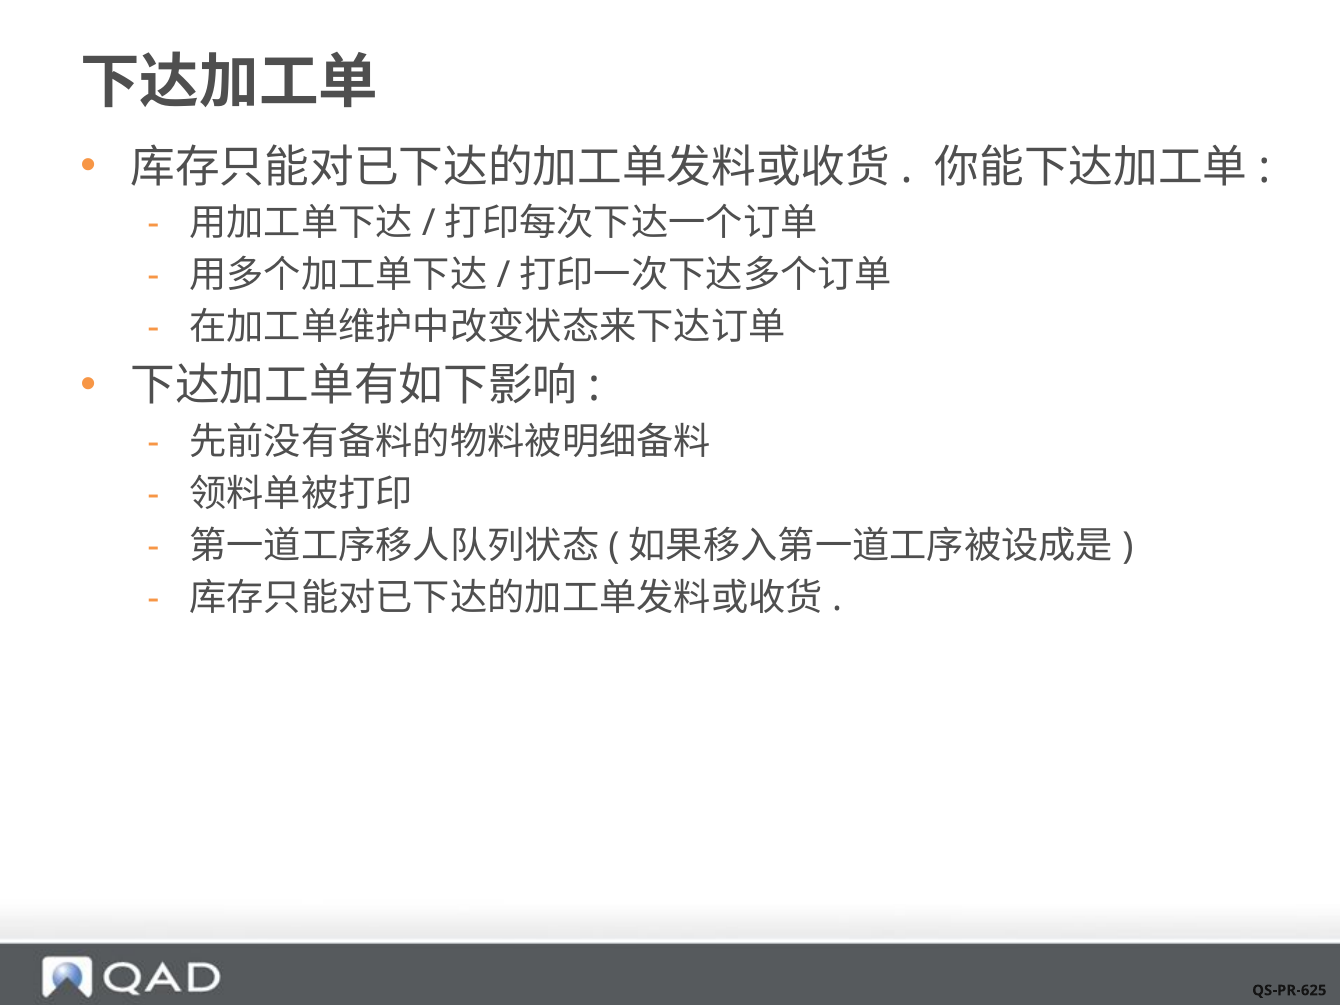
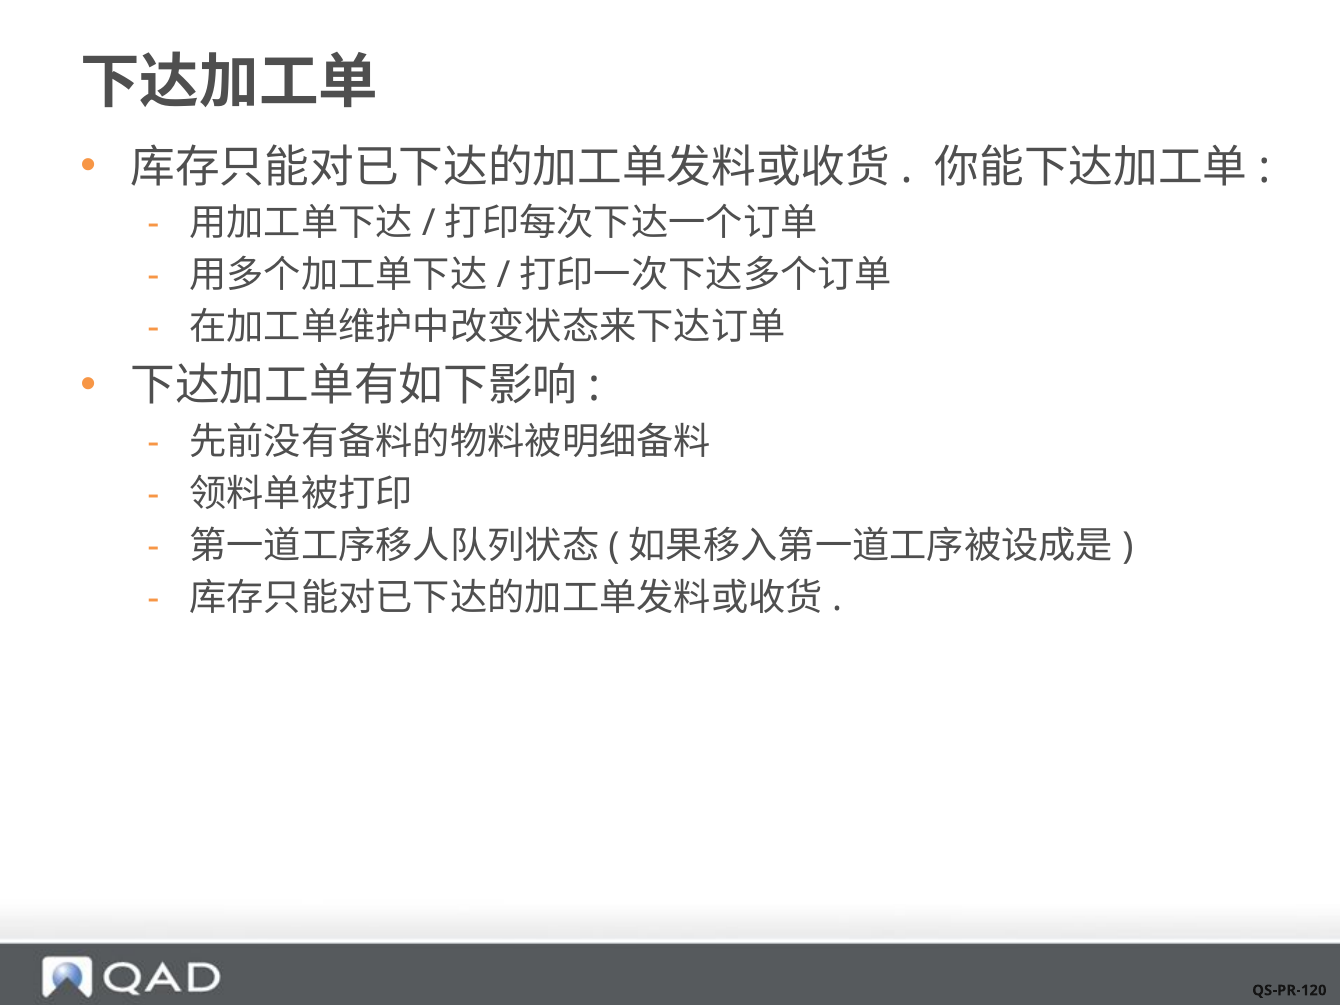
QS-PR-625: QS-PR-625 -> QS-PR-120 (1289, 990)
